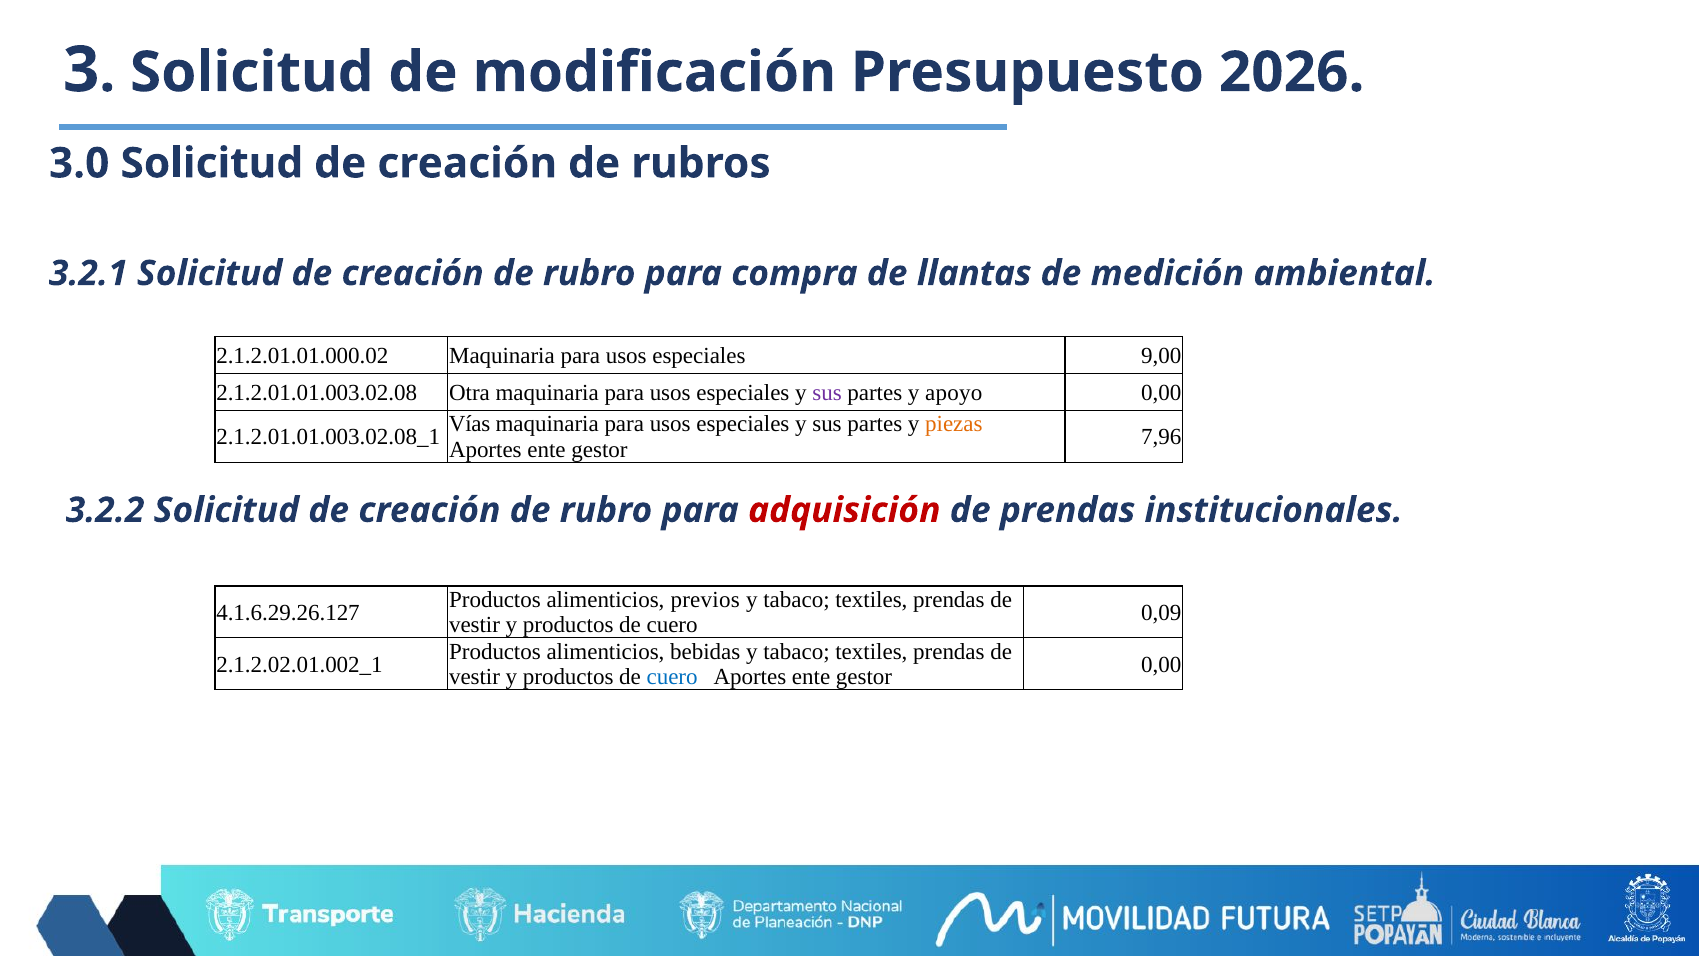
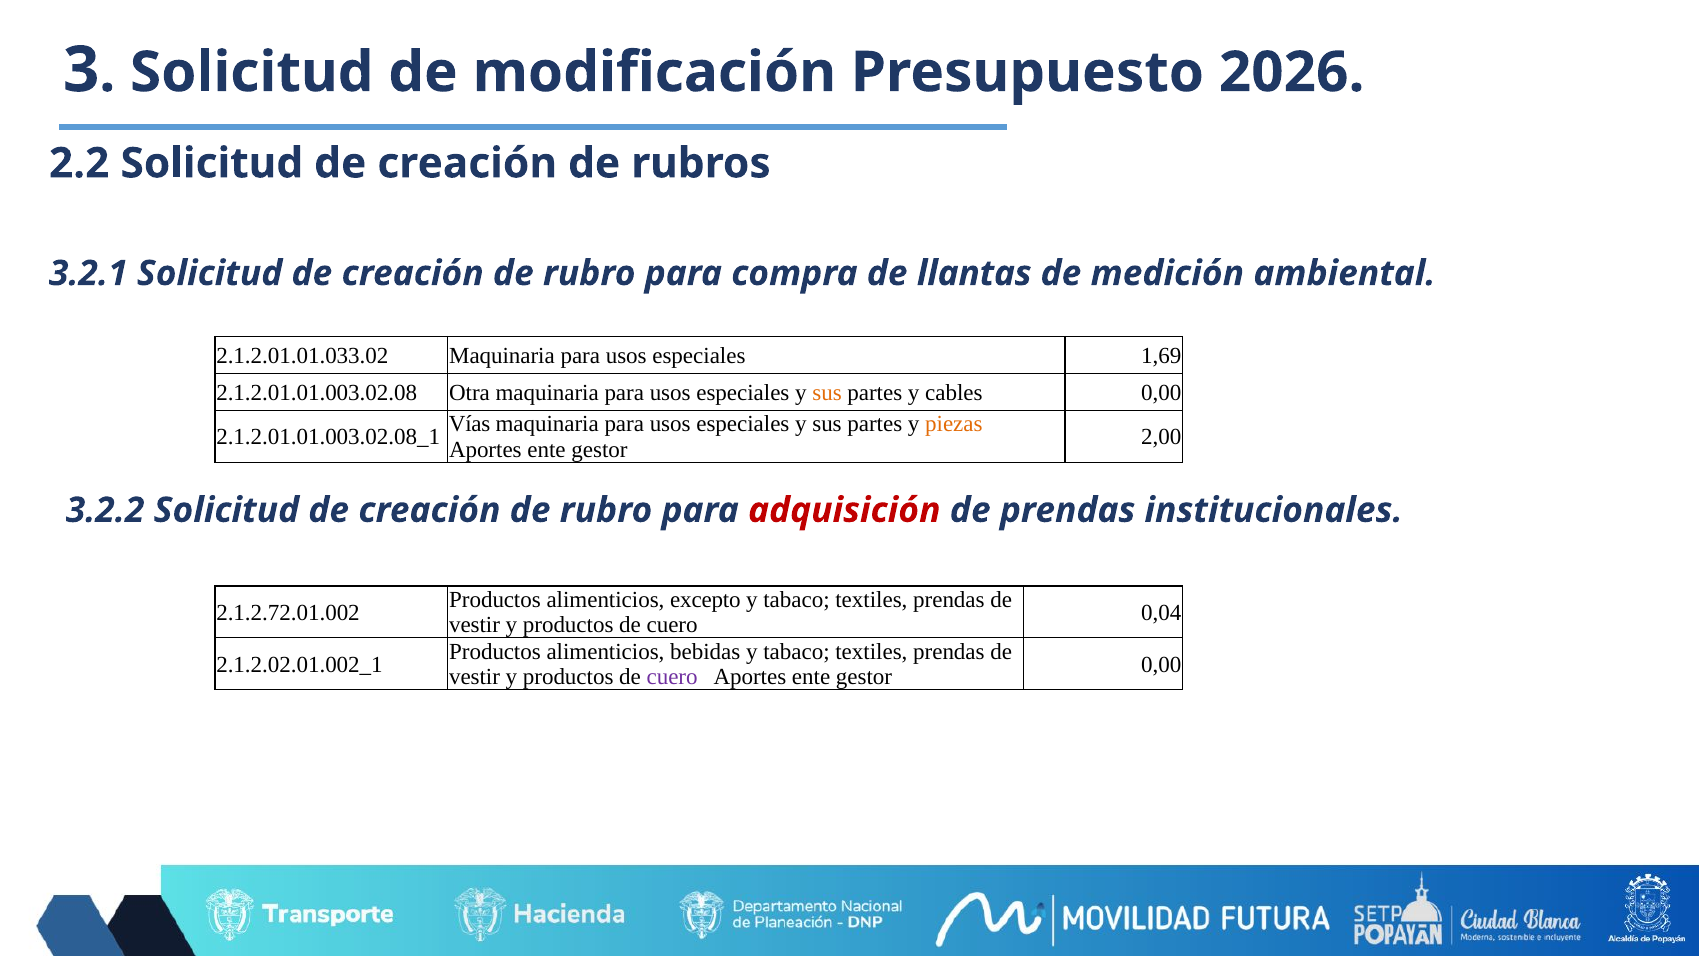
3.0: 3.0 -> 2.2 (79, 163)
2.1.2.01.01.000.02: 2.1.2.01.01.000.02 -> 2.1.2.01.01.033.02 (302, 356)
9,00: 9,00 -> 1,69 (1161, 356)
sus colour: purple -> orange (827, 392)
apoyo: apoyo -> cables (954, 392)
7,96: 7,96 -> 2,00 (1161, 437)
previos: previos -> excepto (705, 600)
4.1.6.29.26.127: 4.1.6.29.26.127 -> 2.1.2.72.01.002 (288, 612)
0,09: 0,09 -> 0,04 (1161, 612)
cuero colour: blue -> purple (672, 677)
